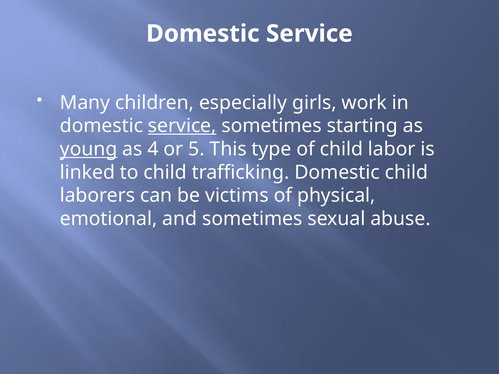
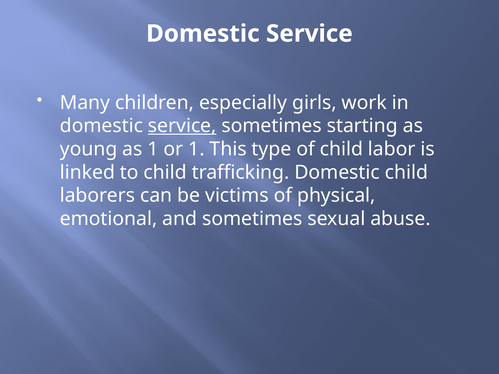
young underline: present -> none (89, 149)
as 4: 4 -> 1 (153, 149)
or 5: 5 -> 1 (196, 149)
